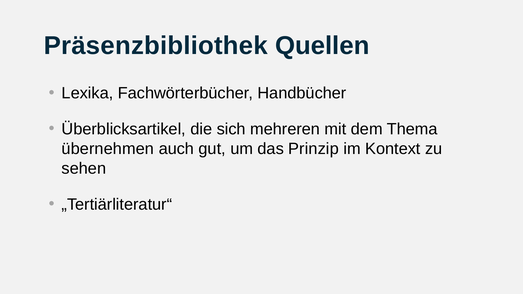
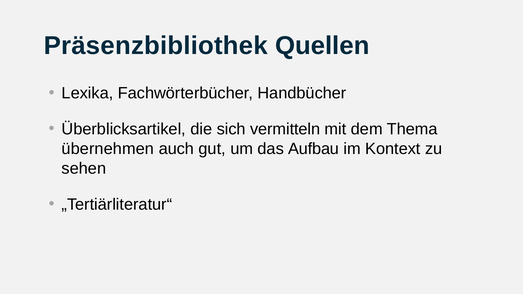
mehreren: mehreren -> vermitteln (285, 129)
Prinzip: Prinzip -> Aufbau (314, 149)
